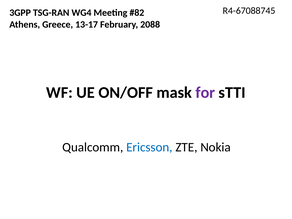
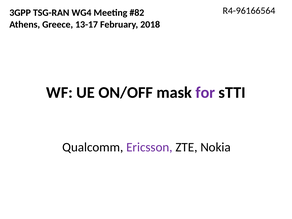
R4-67088745: R4-67088745 -> R4-96166564 (249, 11)
2088: 2088 -> 2018 (150, 24)
Ericsson colour: blue -> purple (149, 147)
